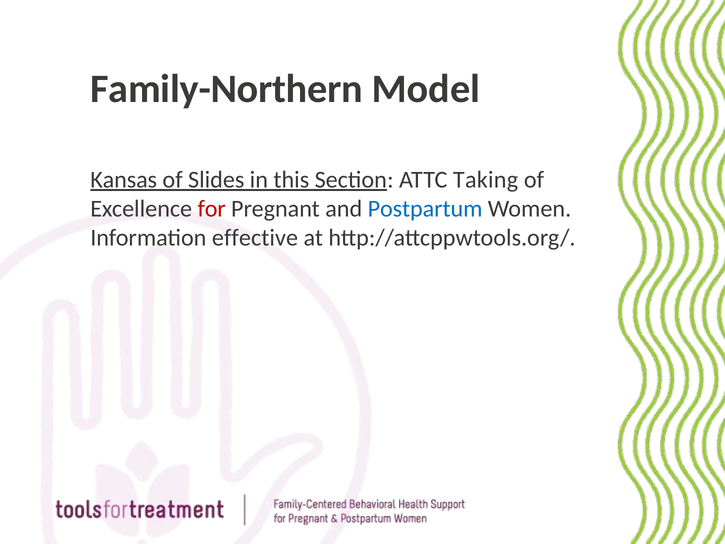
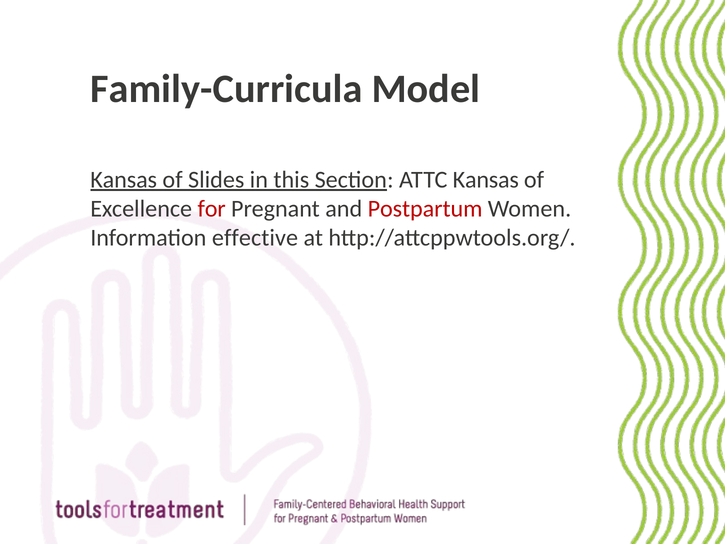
Family-Northern: Family-Northern -> Family-Curricula (226, 89)
ATTC Taking: Taking -> Kansas (486, 179)
Postpartum colour: blue -> red (425, 208)
